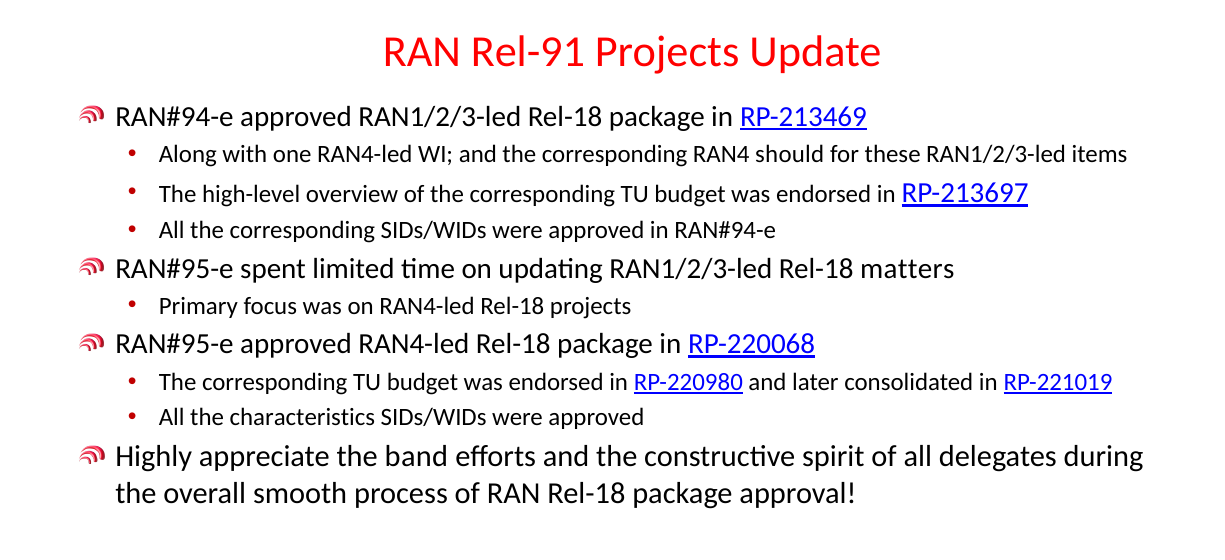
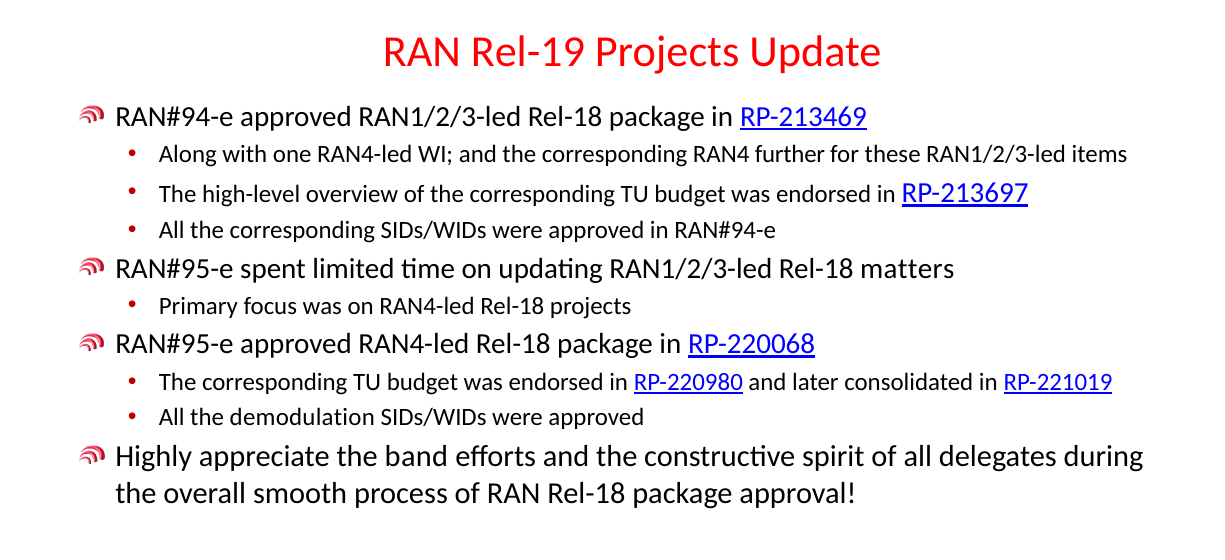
Rel-91: Rel-91 -> Rel-19 (528, 52)
should: should -> further (790, 154)
characteristics: characteristics -> demodulation (302, 418)
